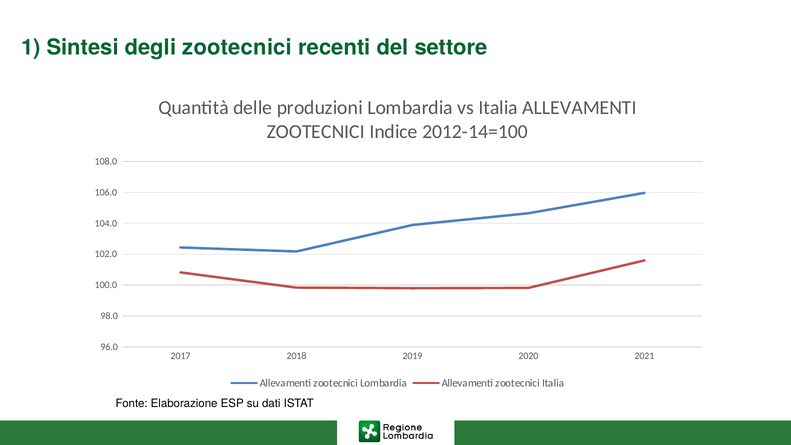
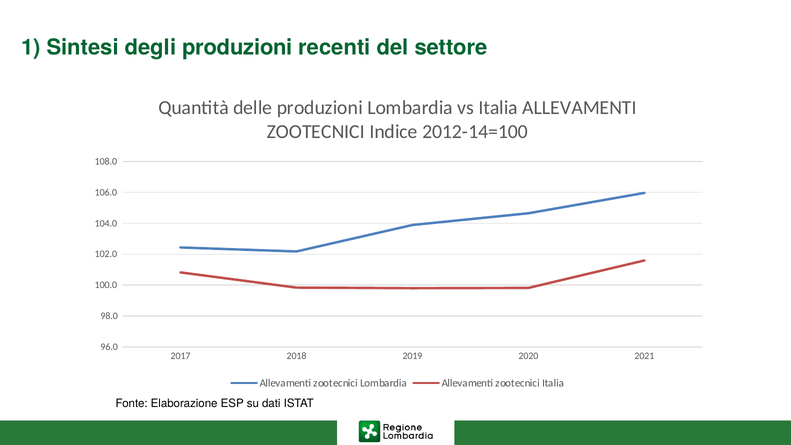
degli zootecnici: zootecnici -> produzioni (237, 47)
